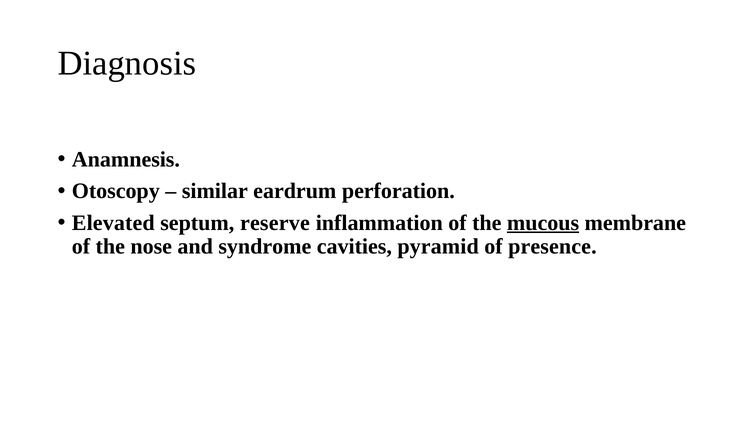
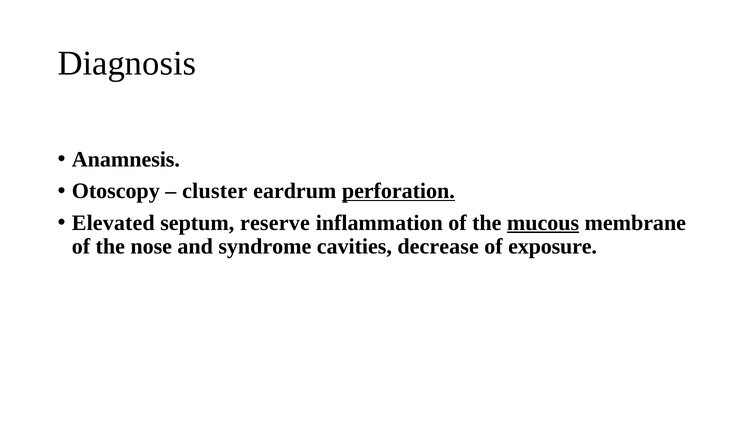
similar: similar -> cluster (215, 191)
perforation underline: none -> present (398, 191)
pyramid: pyramid -> decrease (438, 247)
presence: presence -> exposure (553, 247)
